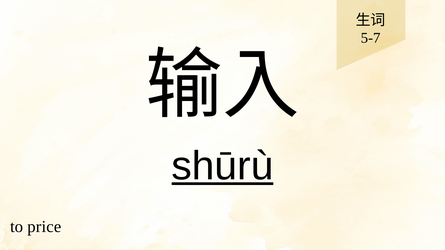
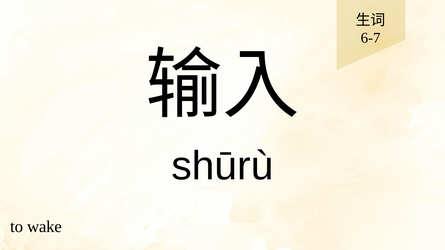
5-7: 5-7 -> 6-7 (371, 38)
shūrù underline: present -> none (222, 166)
price: price -> wake (44, 227)
